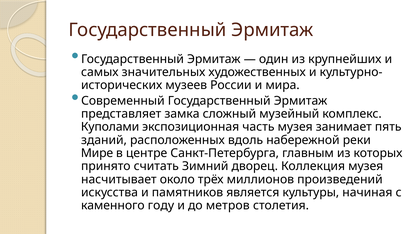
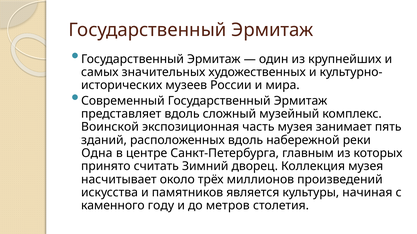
представляет замка: замка -> вдоль (182, 114)
Куполами: Куполами -> Воинской (110, 127)
Мире: Мире -> Одна (97, 154)
